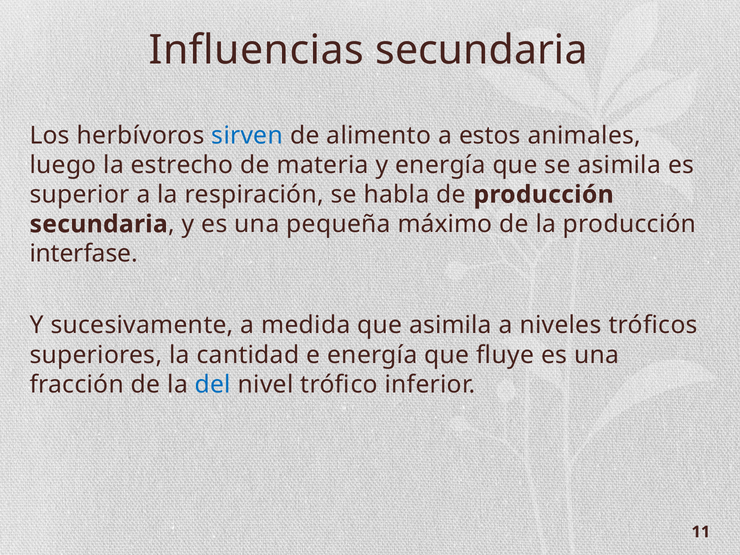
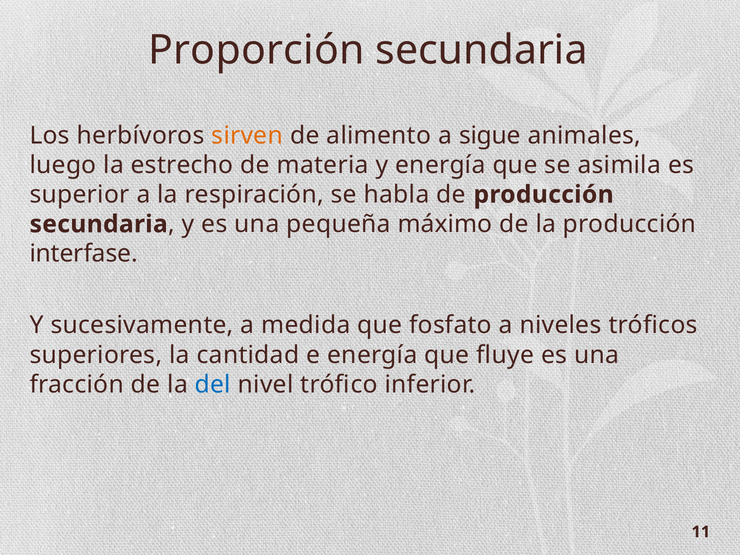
Influencias: Influencias -> Proporción (256, 50)
sirven colour: blue -> orange (247, 135)
estos: estos -> sigue (490, 135)
que asimila: asimila -> fosfato (450, 325)
